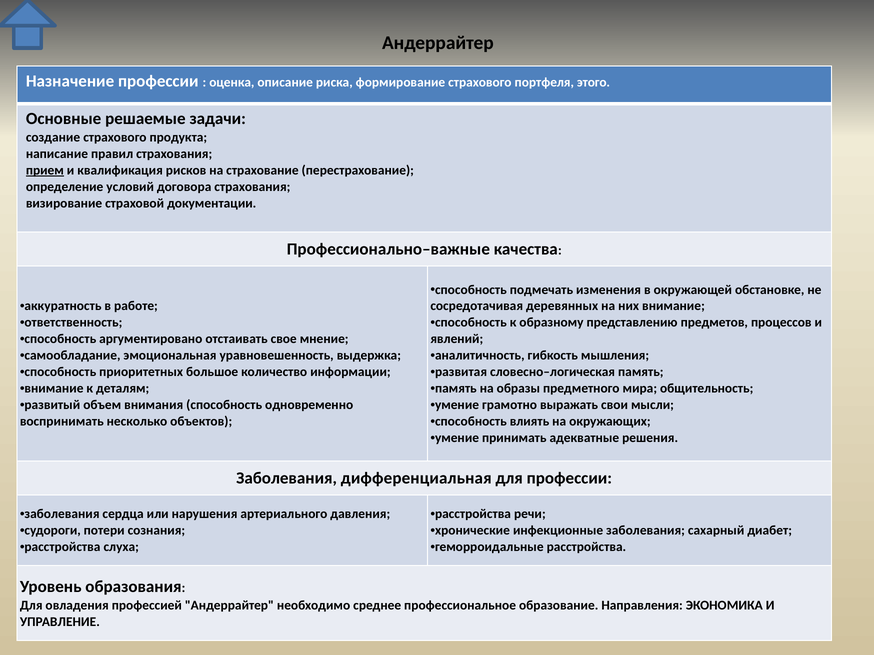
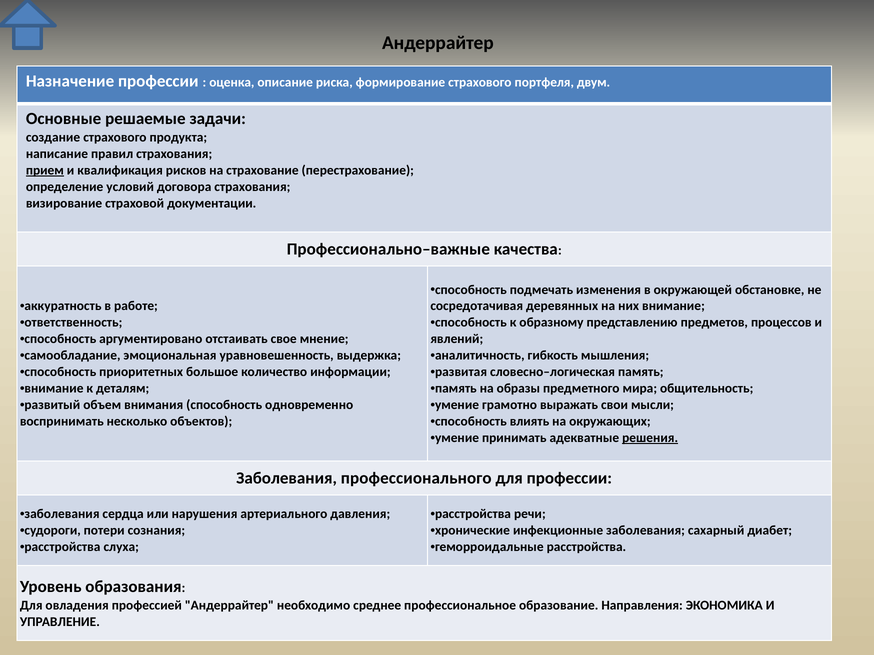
этого: этого -> двум (594, 82)
решения underline: none -> present (650, 438)
дифференциальная: дифференциальная -> профессионального (416, 479)
